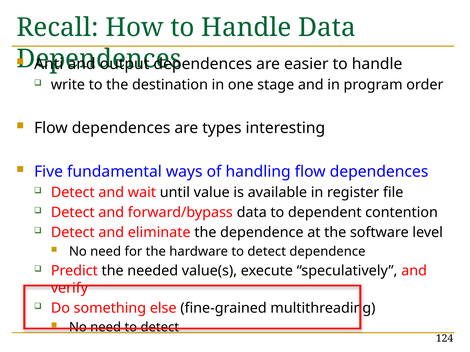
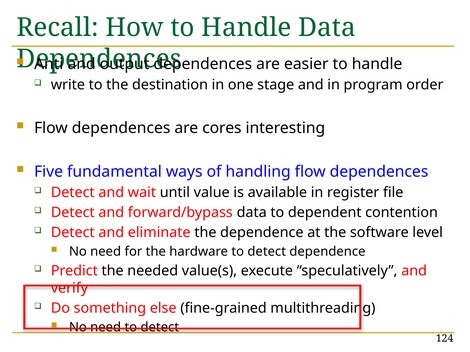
types: types -> cores (222, 128)
